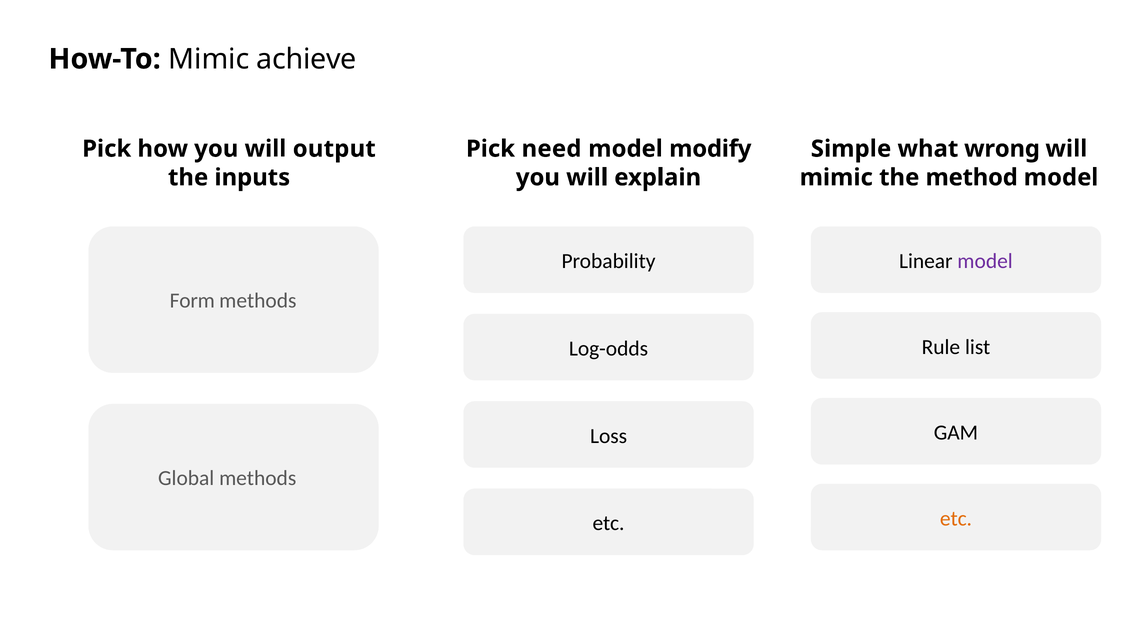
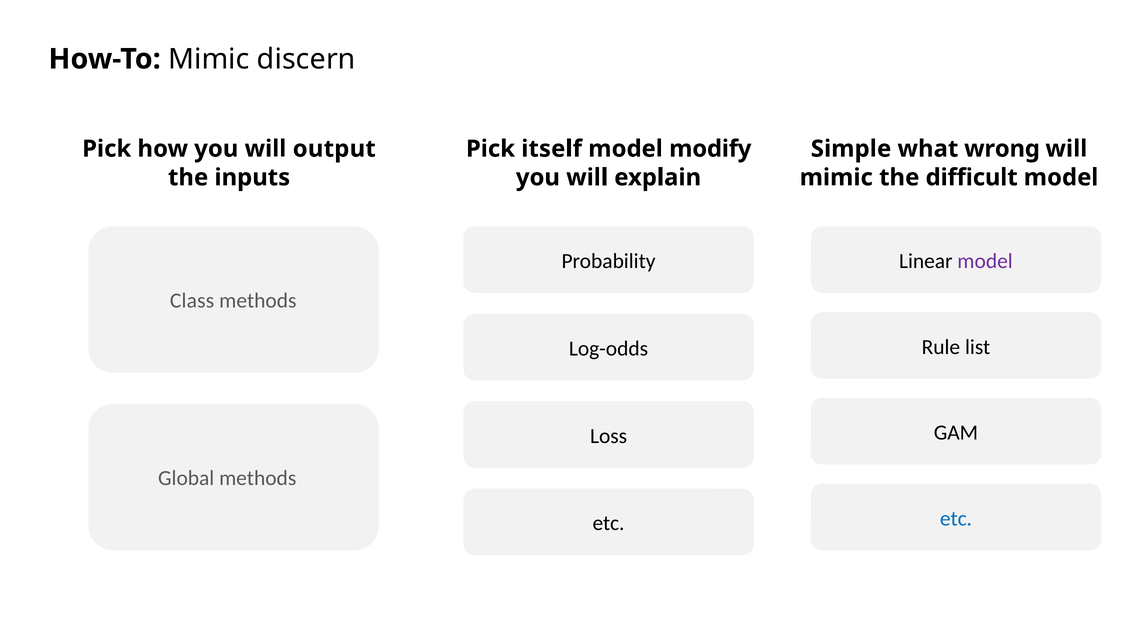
achieve: achieve -> discern (306, 59)
need: need -> itself (552, 149)
method: method -> difficult (972, 178)
Form: Form -> Class (192, 301)
etc colour: orange -> blue (956, 519)
